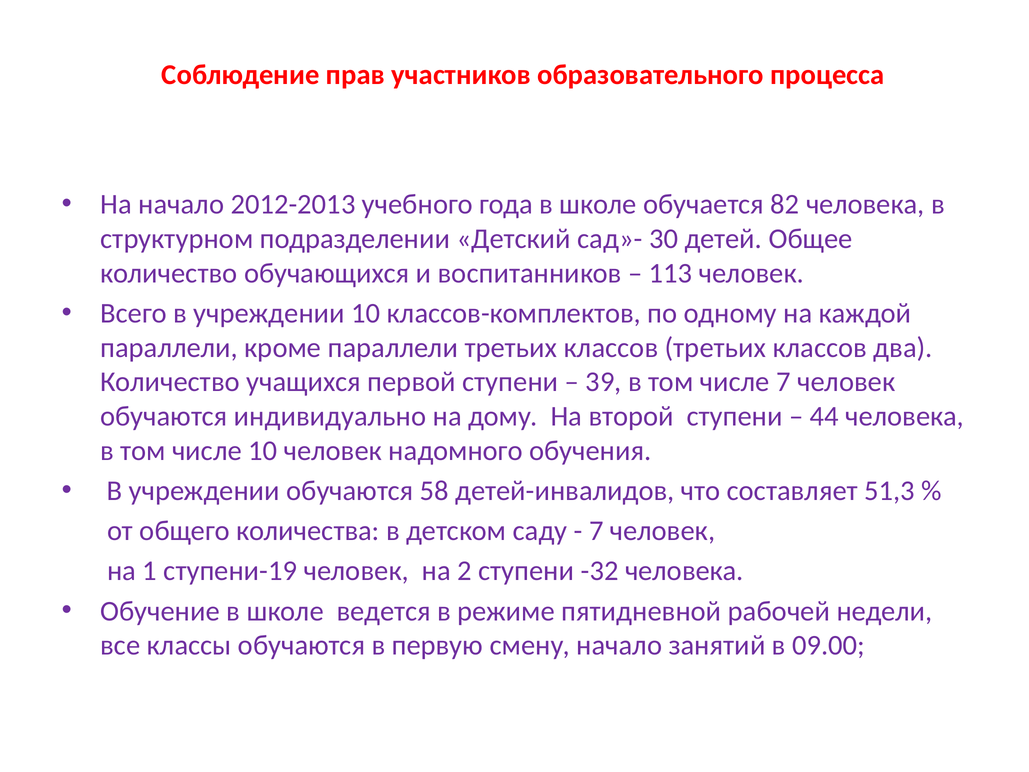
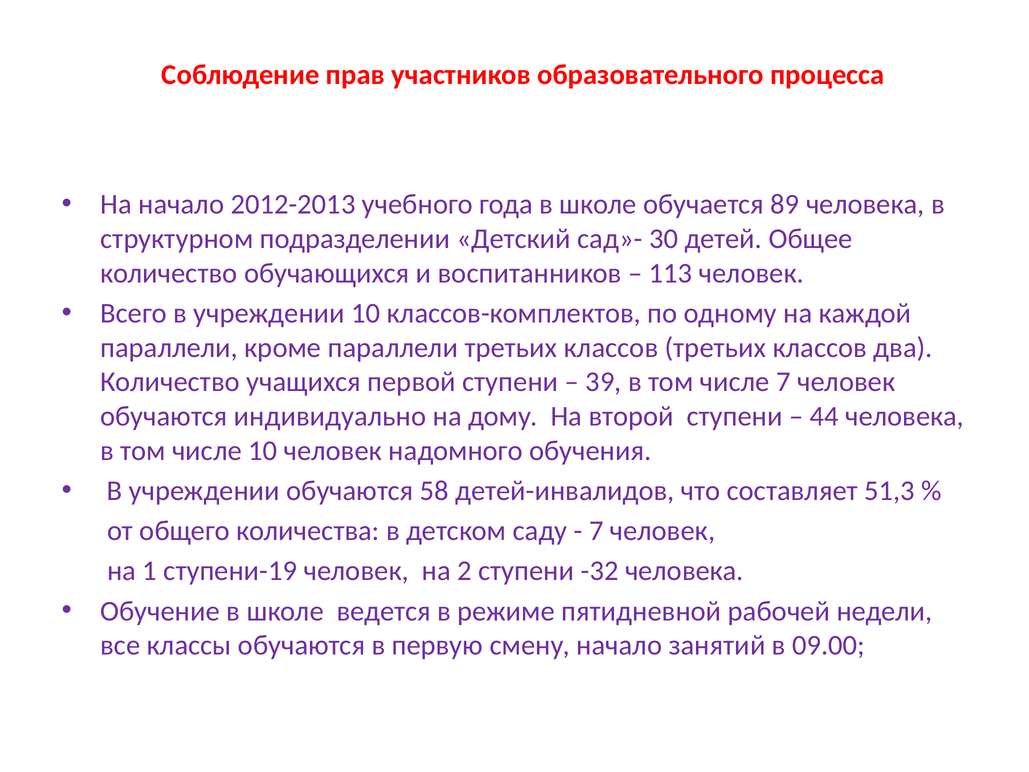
82: 82 -> 89 (785, 204)
